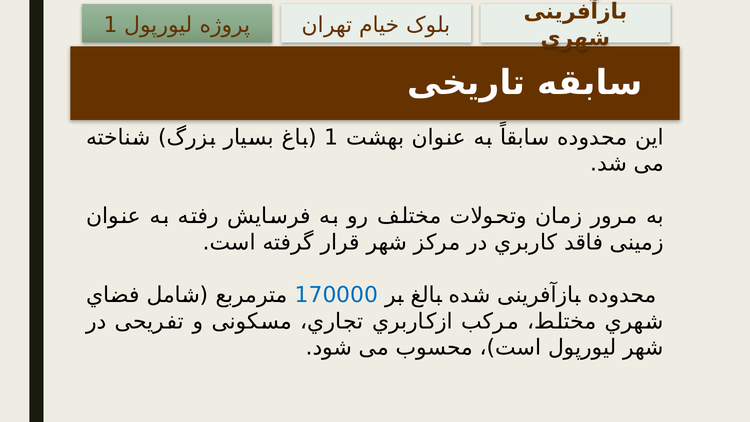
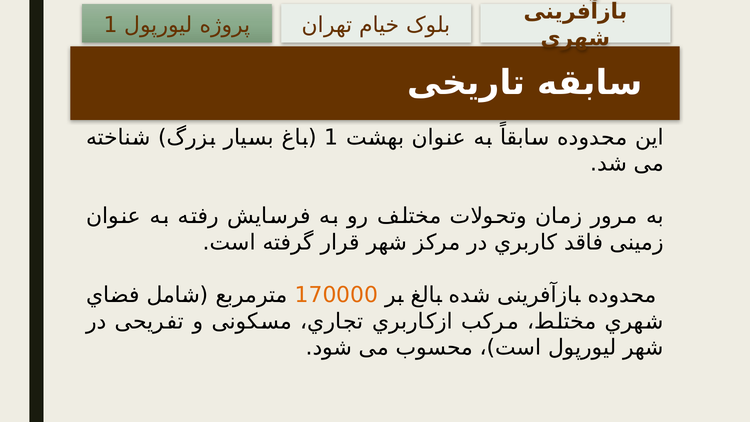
170000 colour: blue -> orange (336, 295)
